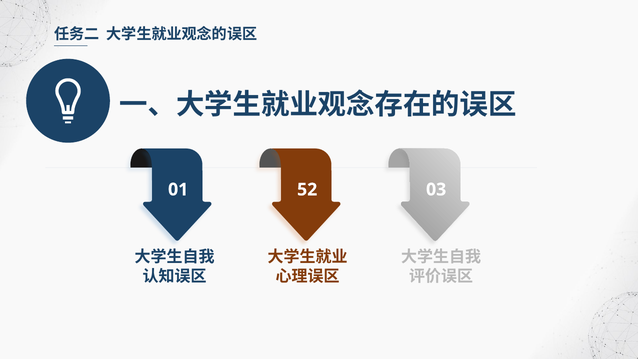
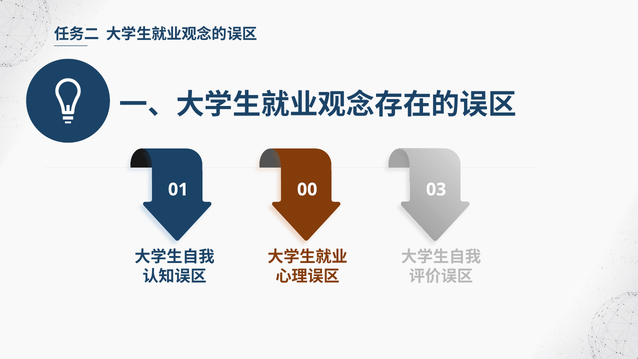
52: 52 -> 00 (307, 190)
